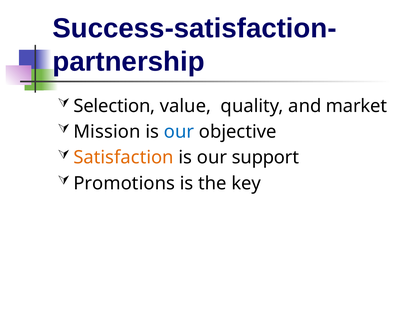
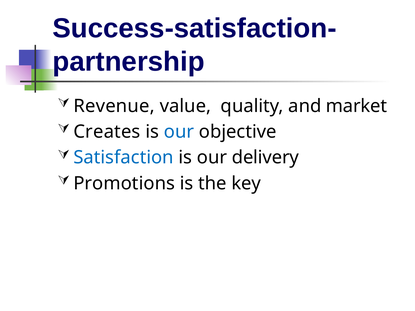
Selection: Selection -> Revenue (114, 106)
Mission: Mission -> Creates (107, 132)
Satisfaction colour: orange -> blue (124, 158)
support: support -> delivery (265, 158)
